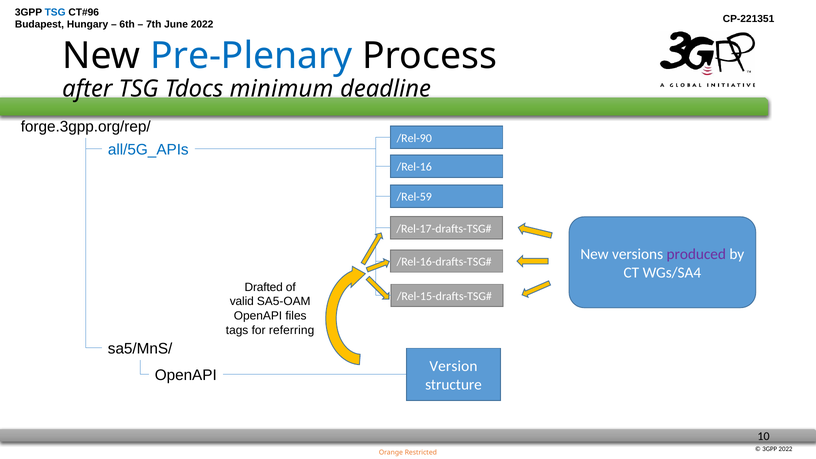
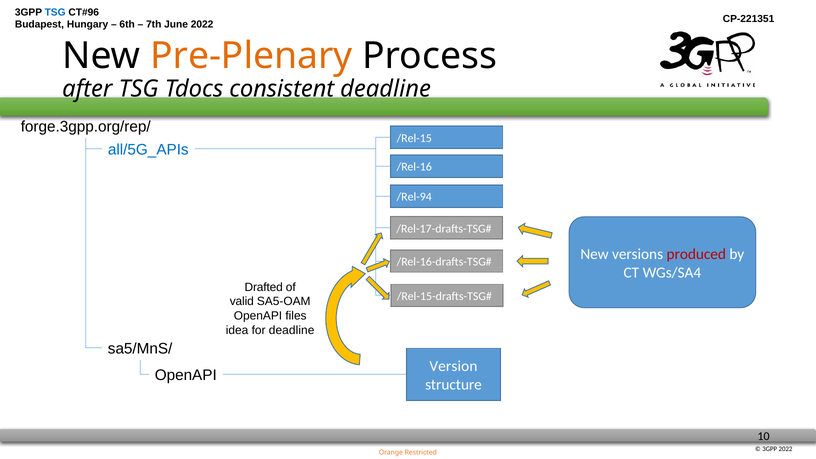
Pre-Plenary colour: blue -> orange (251, 56)
minimum: minimum -> consistent (282, 89)
/Rel-90: /Rel-90 -> /Rel-15 (414, 138)
/Rel-59: /Rel-59 -> /Rel-94 (414, 197)
produced colour: purple -> red (696, 254)
tags: tags -> idea (237, 330)
for referring: referring -> deadline (292, 330)
